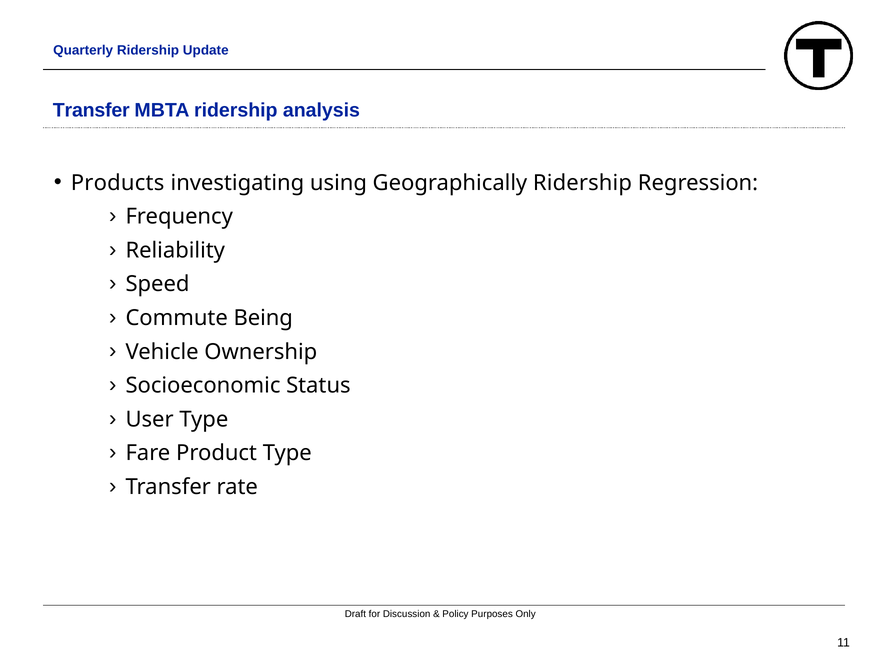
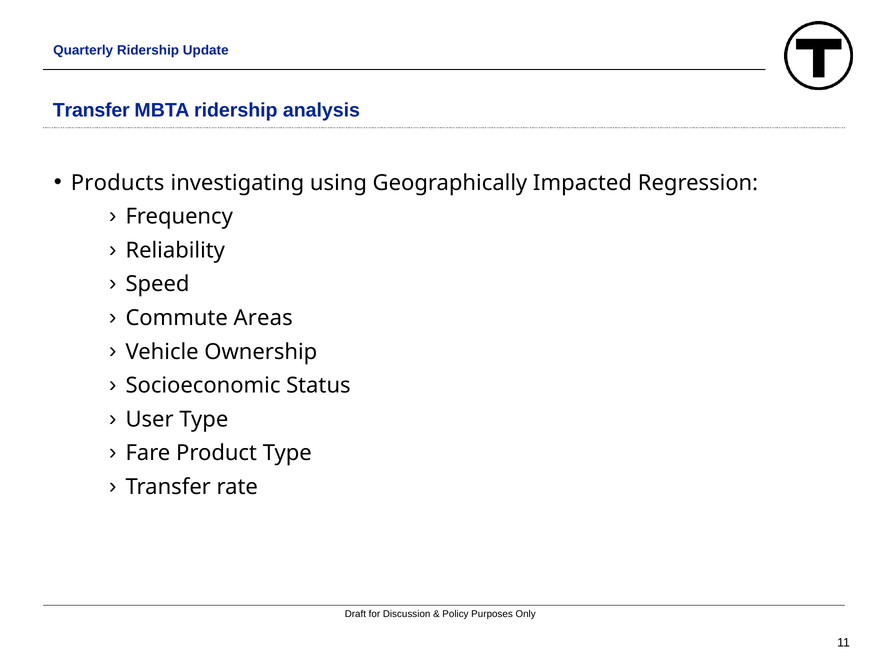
Geographically Ridership: Ridership -> Impacted (583, 183)
Being: Being -> Areas (263, 318)
